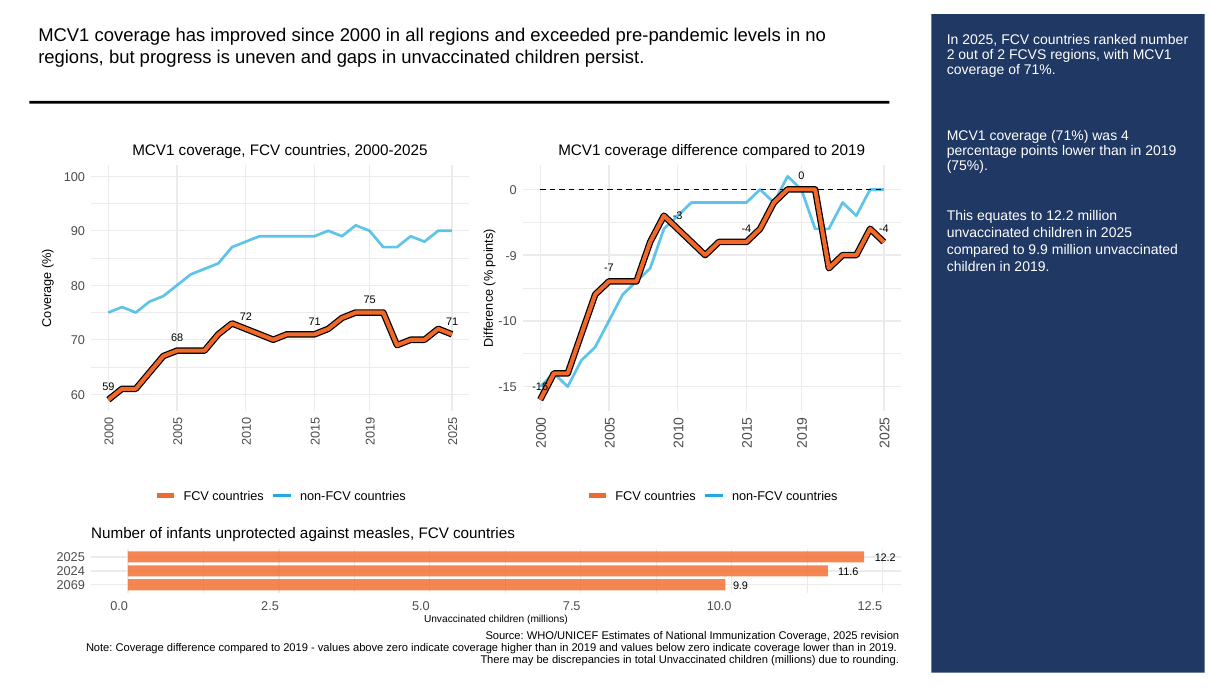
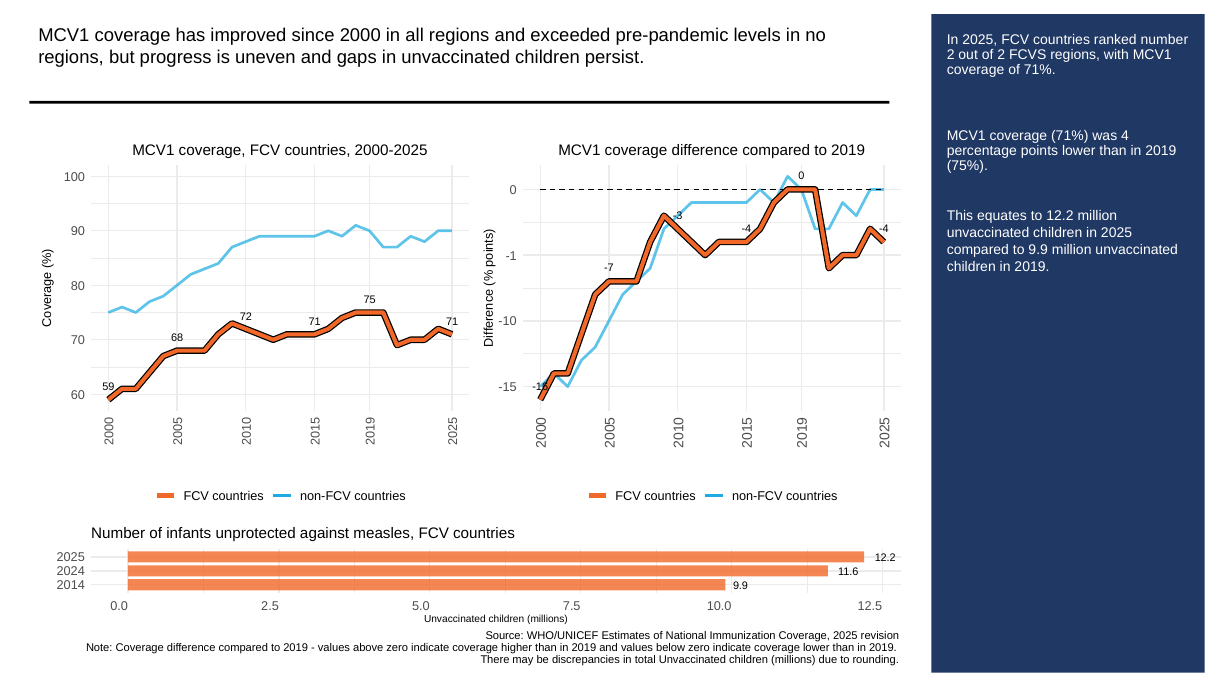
-9: -9 -> -1 (511, 256)
2069: 2069 -> 2014 (71, 585)
